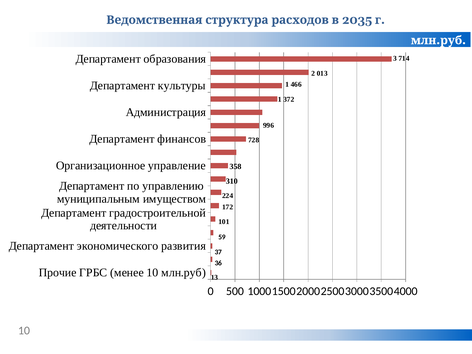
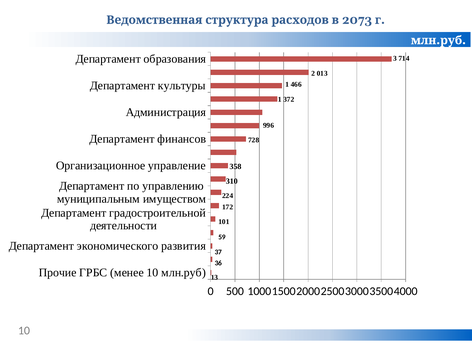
2035: 2035 -> 2073 (357, 20)
